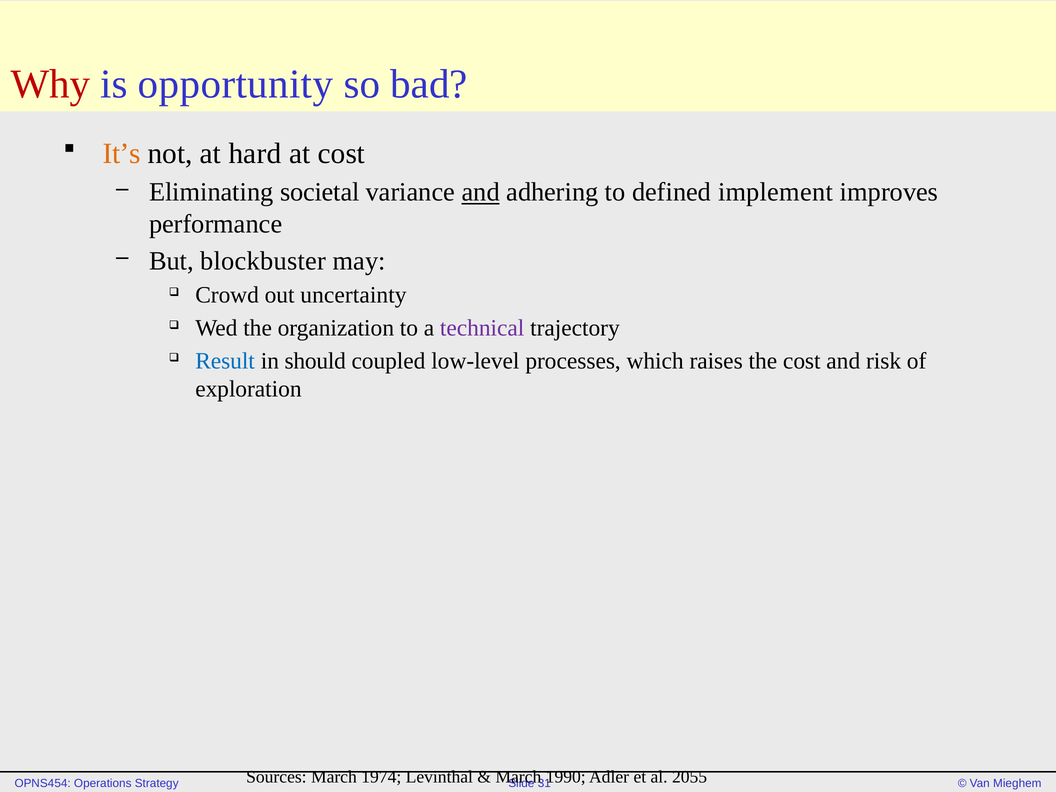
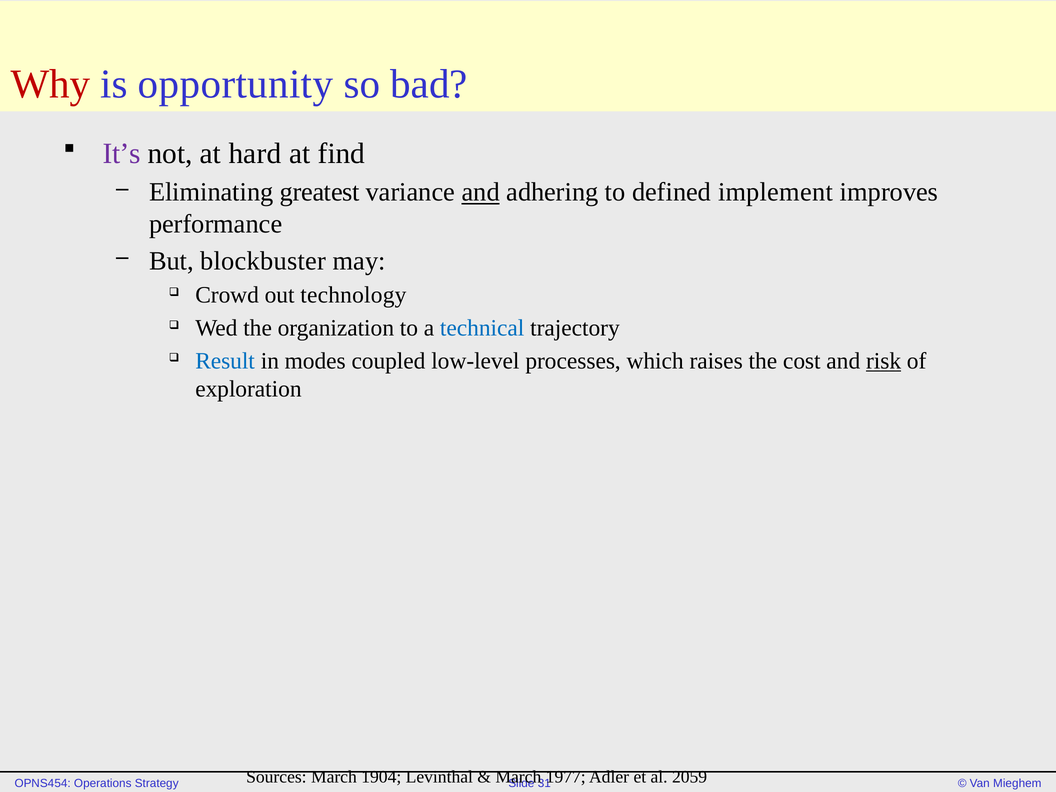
It’s colour: orange -> purple (122, 154)
at cost: cost -> find (342, 154)
societal: societal -> greatest (320, 192)
uncertainty: uncertainty -> technology (353, 295)
technical colour: purple -> blue (482, 328)
should: should -> modes (315, 361)
risk underline: none -> present (884, 361)
1974: 1974 -> 1904 (381, 777)
1990: 1990 -> 1977 (566, 777)
2055: 2055 -> 2059 (690, 777)
